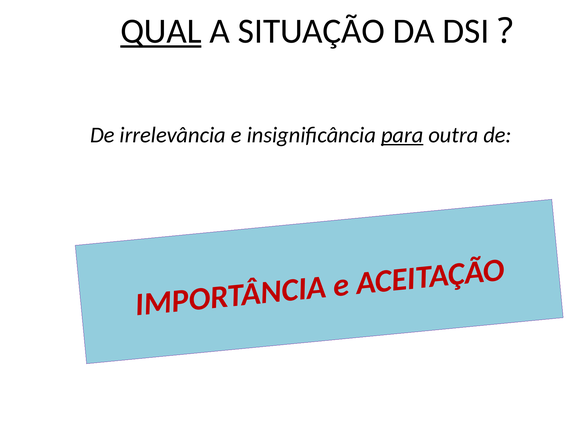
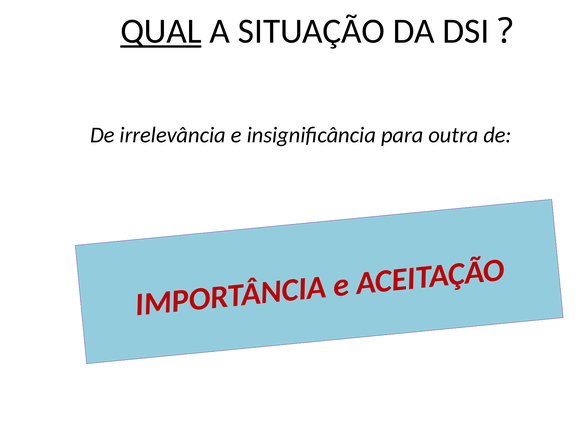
para underline: present -> none (402, 135)
